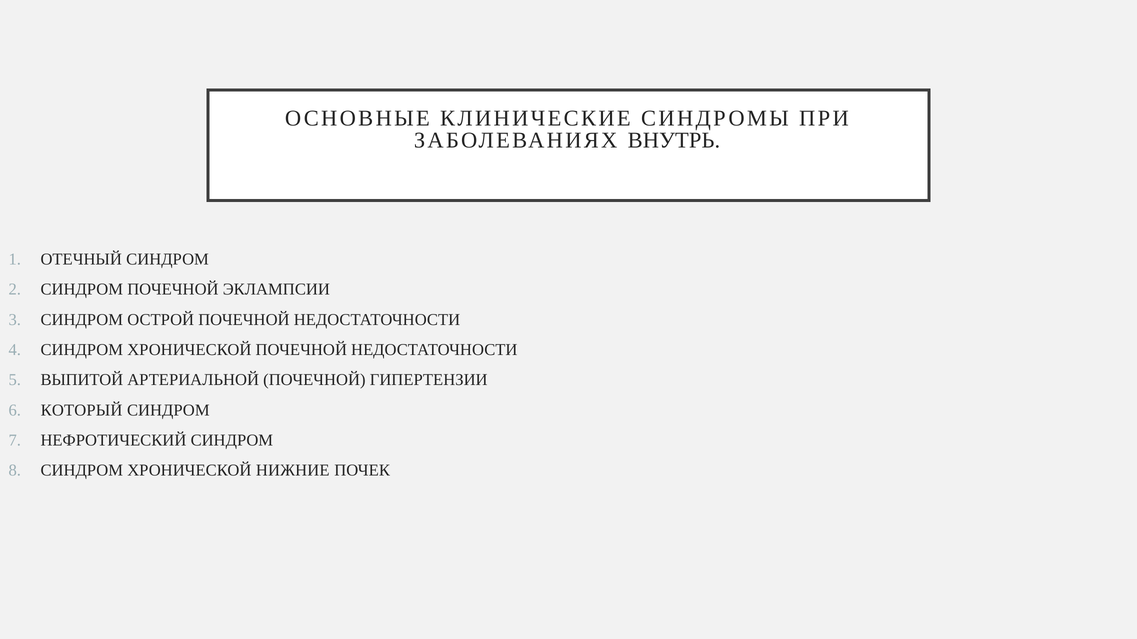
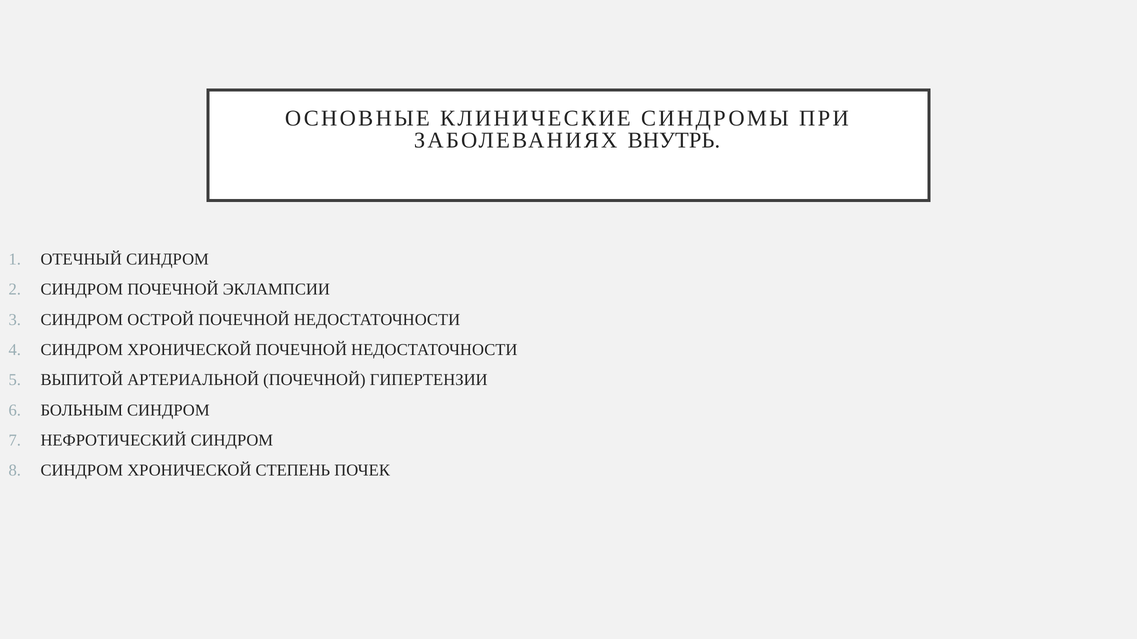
КОТОРЫЙ: КОТОРЫЙ -> БОЛЬНЫМ (82, 410)
НИЖНИЕ: НИЖНИЕ -> СТЕПЕНЬ (293, 471)
